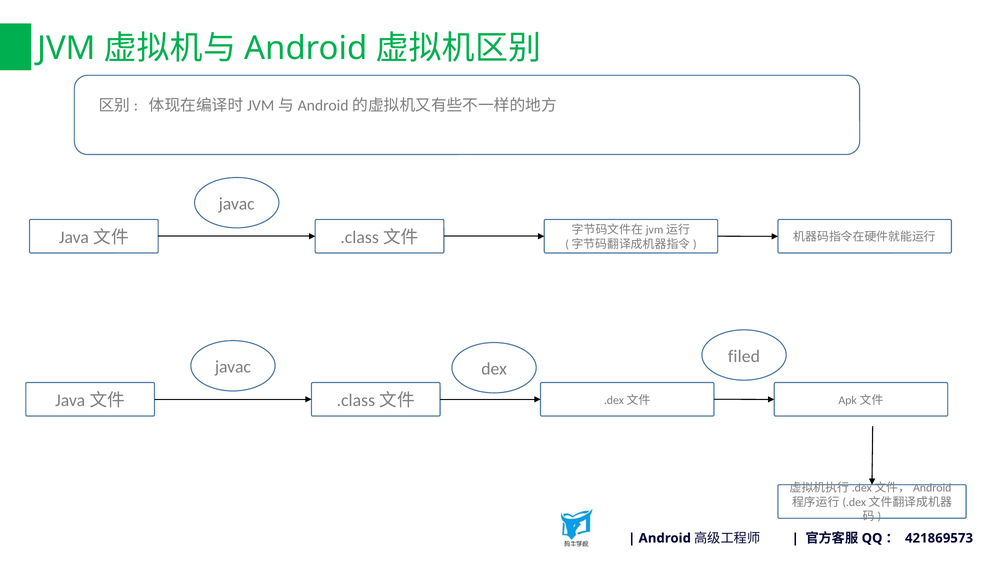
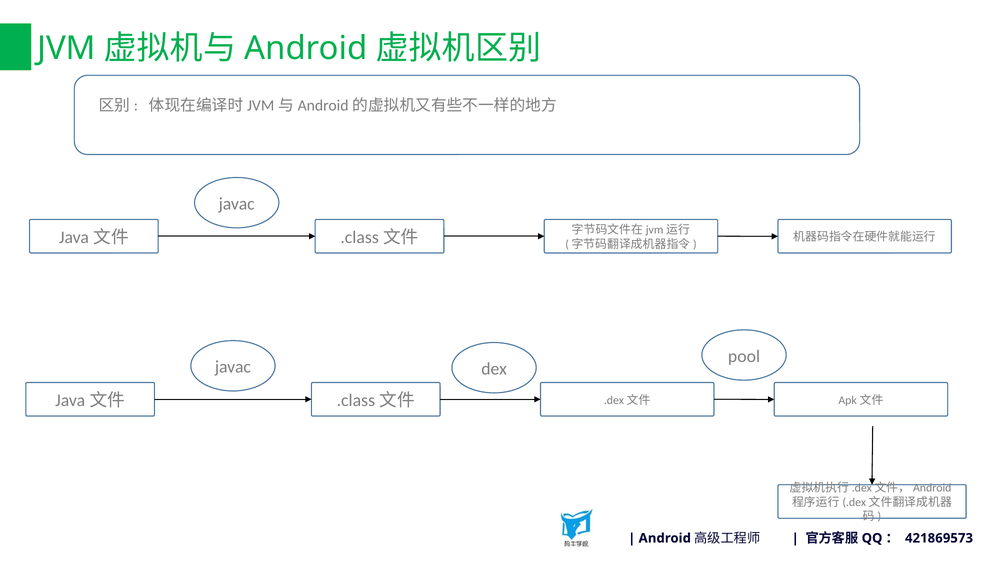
filed: filed -> pool (744, 356)
